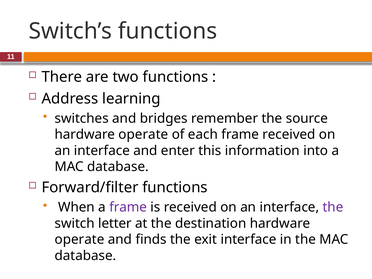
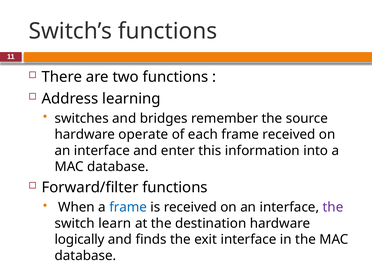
frame colour: purple -> blue (128, 207)
letter: letter -> learn (115, 223)
operate: operate -> logically (80, 239)
